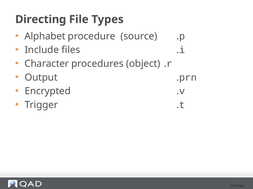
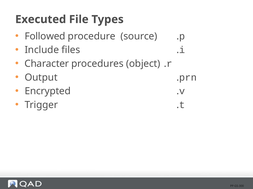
Directing: Directing -> Executed (41, 19)
Alphabet: Alphabet -> Followed (45, 36)
